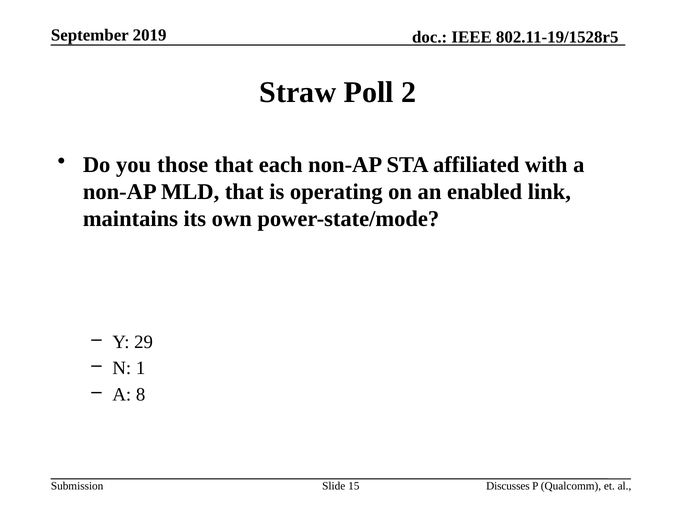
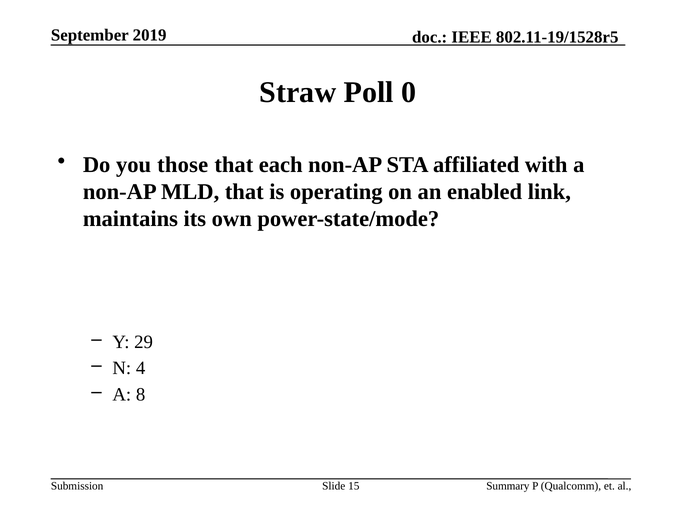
2: 2 -> 0 (409, 92)
1: 1 -> 4 (141, 368)
Discusses: Discusses -> Summary (508, 486)
